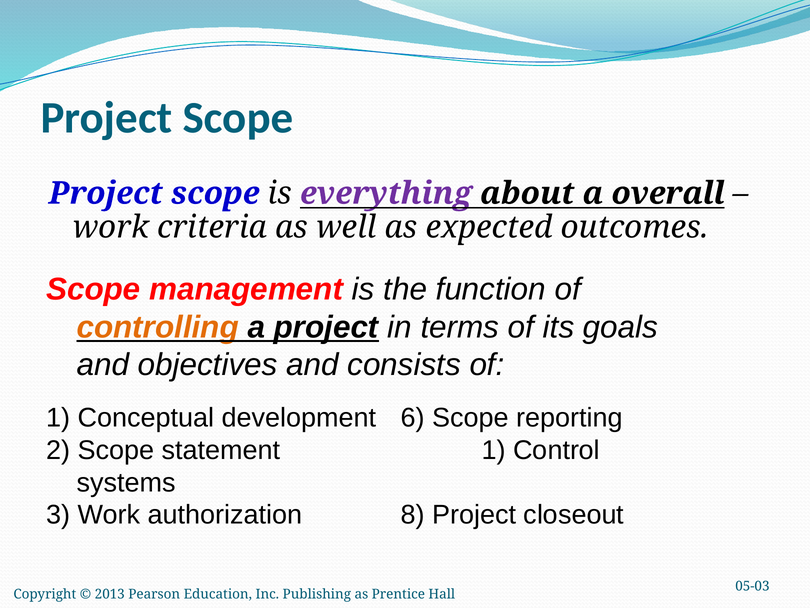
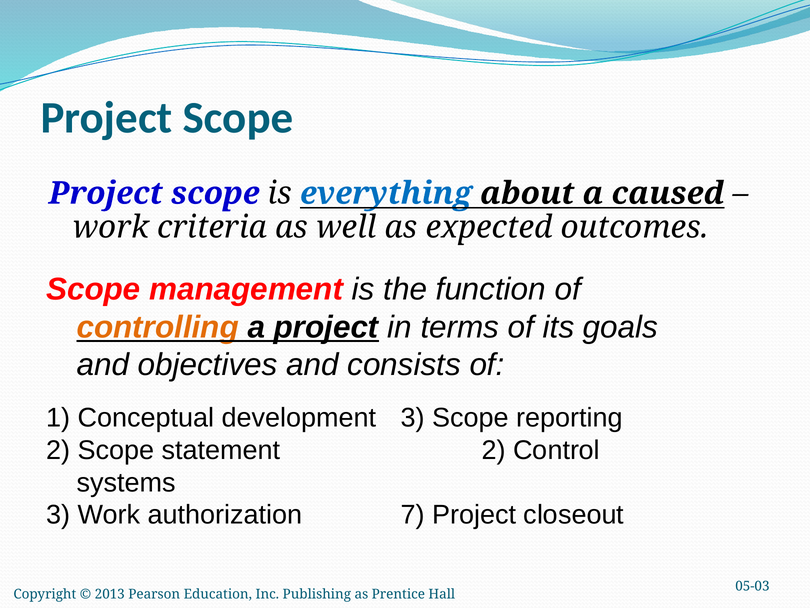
everything colour: purple -> blue (386, 193)
overall: overall -> caused (668, 193)
development 6: 6 -> 3 (413, 417)
statement 1: 1 -> 2 (494, 450)
8: 8 -> 7 (413, 515)
